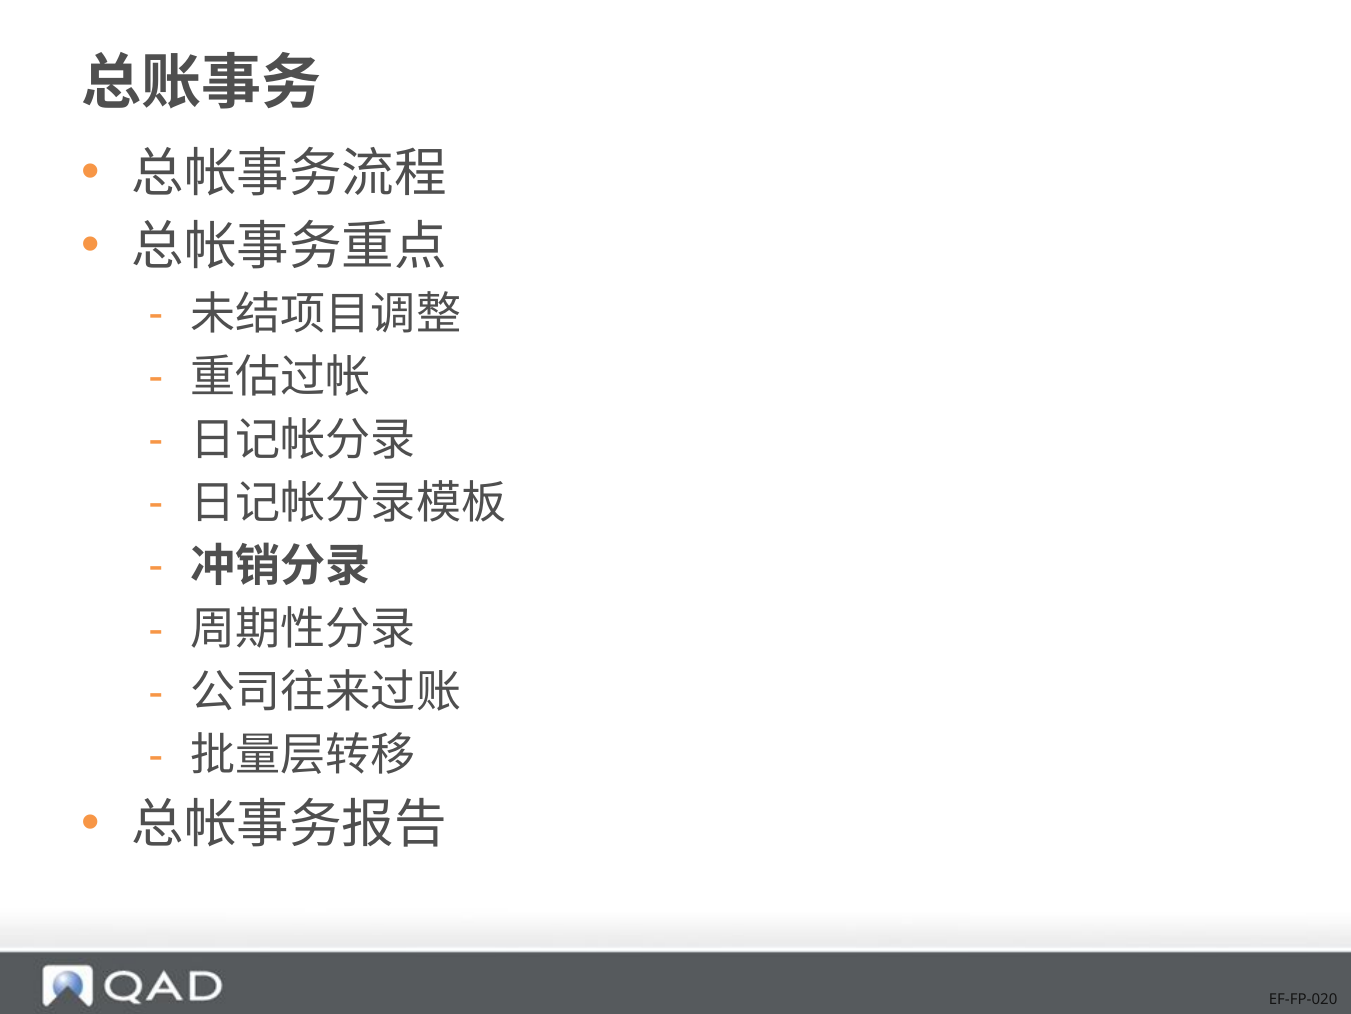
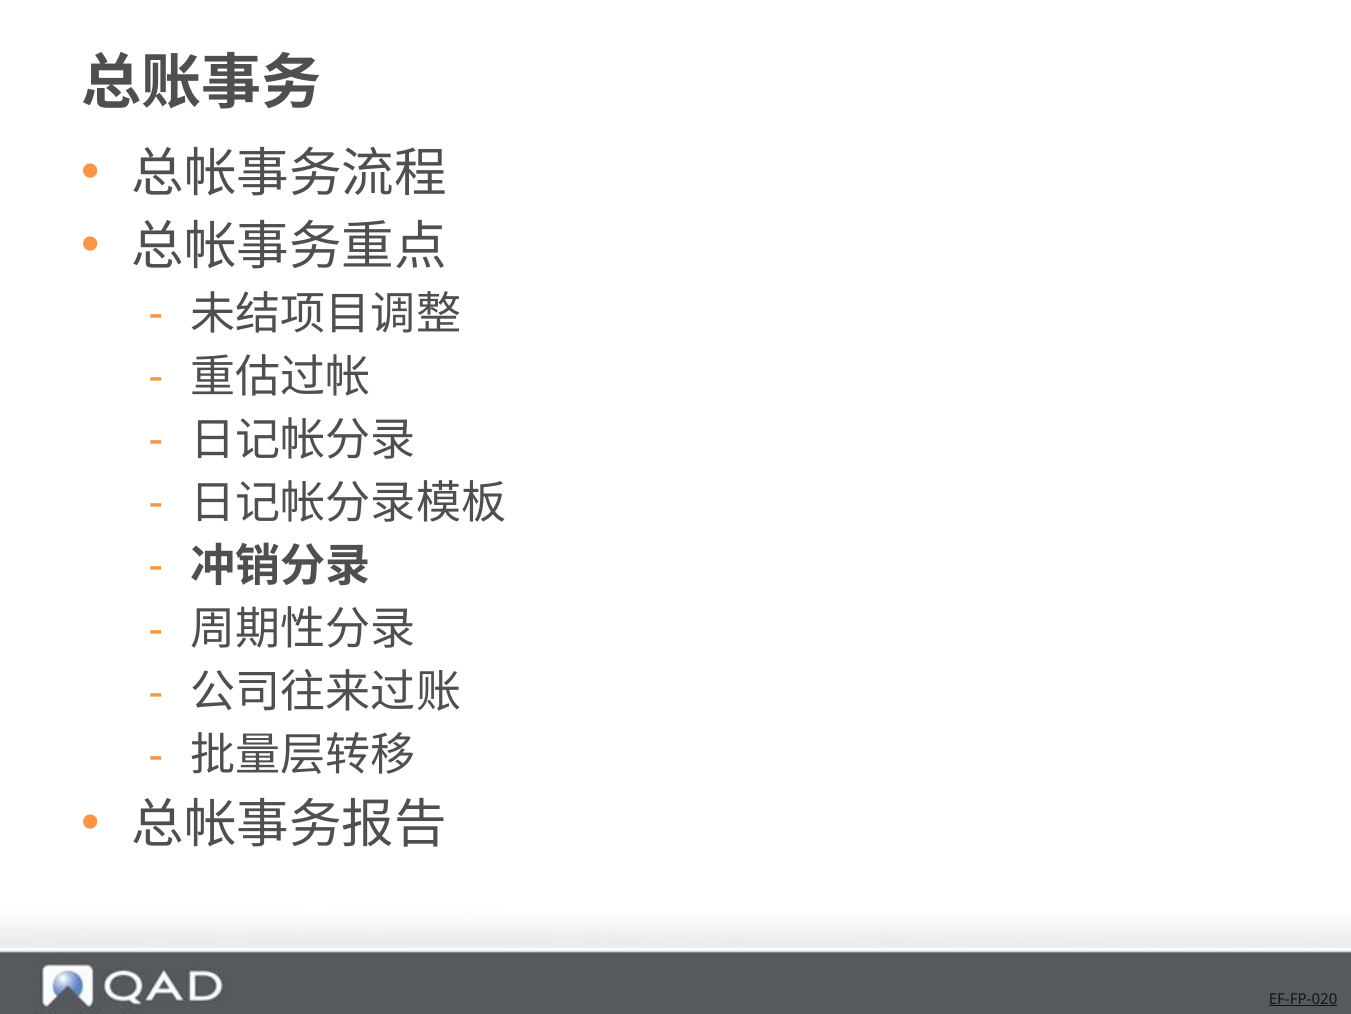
EF-FP-020 underline: none -> present (1303, 999)
